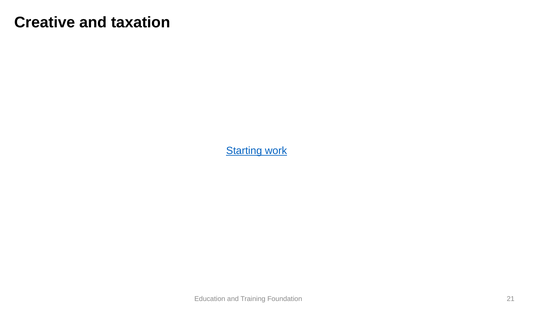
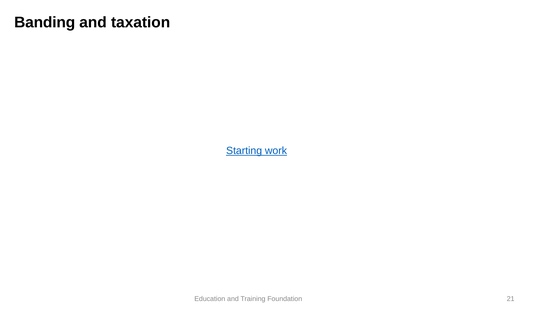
Creative: Creative -> Banding (45, 23)
